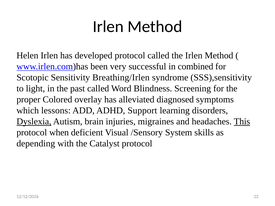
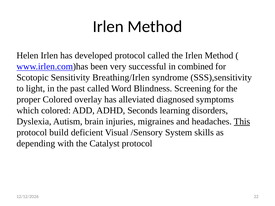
which lessons: lessons -> colored (56, 111)
Support: Support -> Seconds (142, 111)
Dyslexia underline: present -> none (34, 122)
when: when -> build (59, 133)
